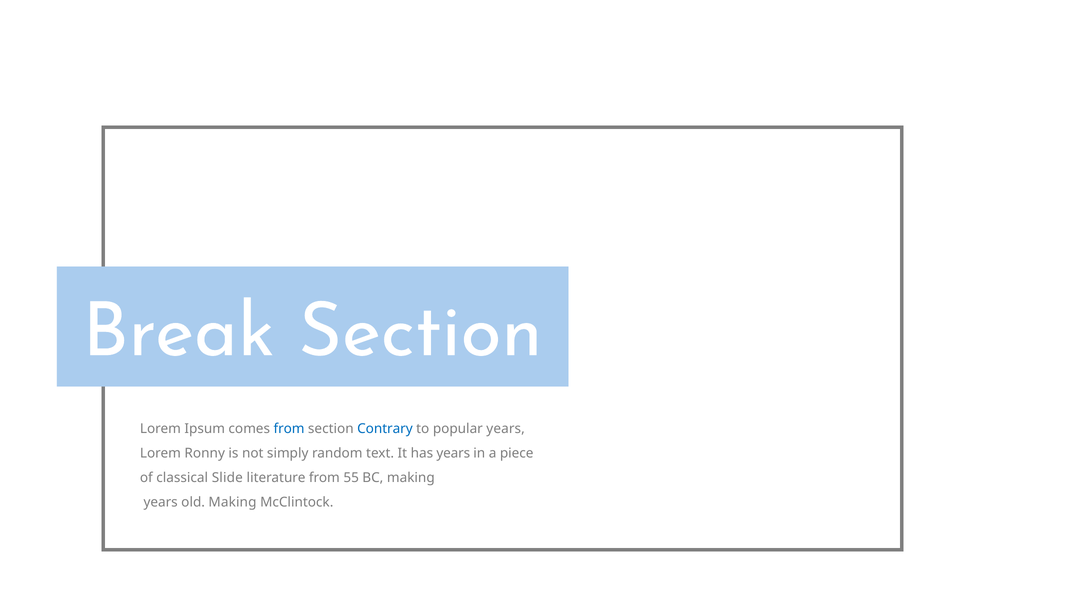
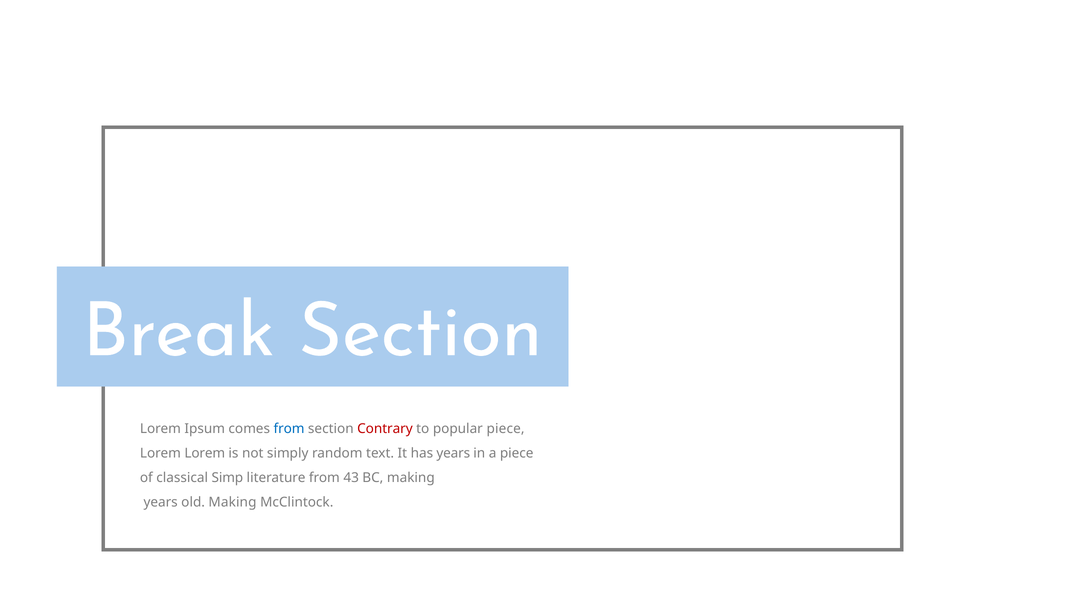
Contrary colour: blue -> red (385, 429)
popular years: years -> piece (506, 429)
Lorem Ronny: Ronny -> Lorem (205, 453)
Slide: Slide -> Simp (227, 478)
55: 55 -> 43 (351, 478)
